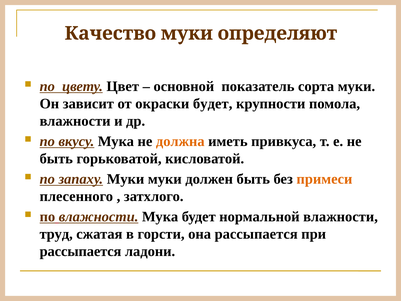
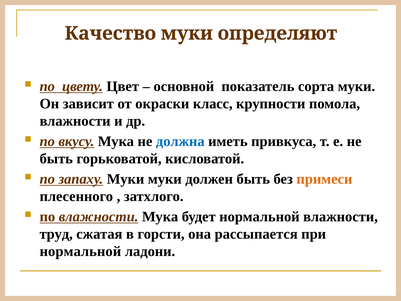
окраски будет: будет -> класс (213, 104)
должна colour: orange -> blue (180, 141)
рассыпается: рассыпается -> нормальной (80, 251)
